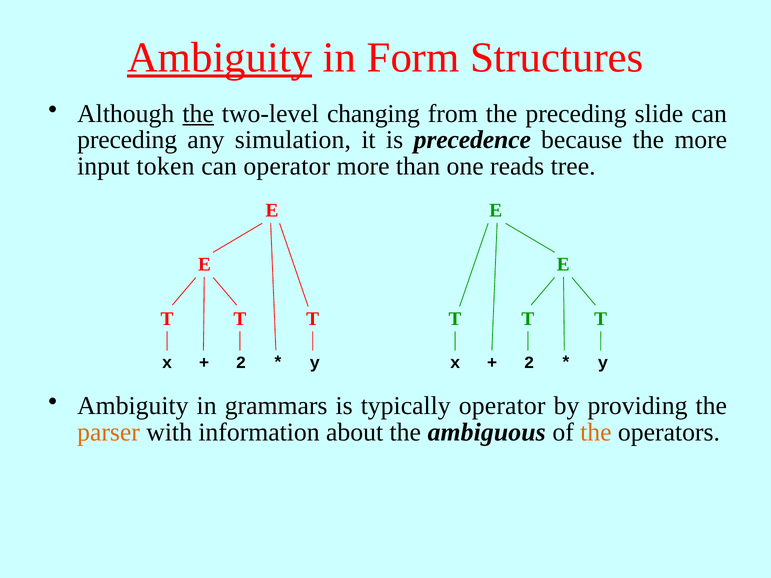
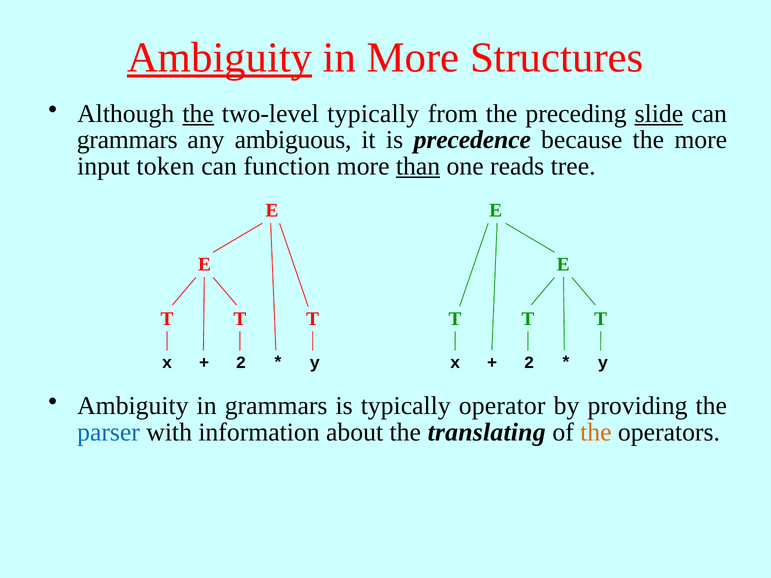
in Form: Form -> More (413, 58)
two-level changing: changing -> typically (373, 114)
slide underline: none -> present (659, 114)
preceding: preceding -> grammars (127, 140)
simulation: simulation -> ambiguous (293, 140)
can operator: operator -> function (287, 166)
than underline: none -> present (418, 166)
parser colour: orange -> blue (109, 432)
ambiguous: ambiguous -> translating (487, 432)
